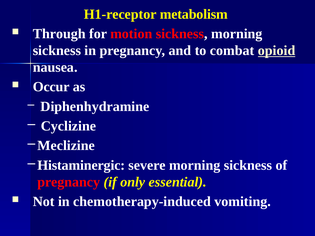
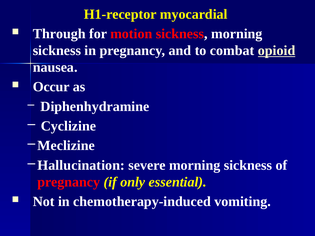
metabolism: metabolism -> myocardial (194, 14)
Histaminergic: Histaminergic -> Hallucination (81, 165)
